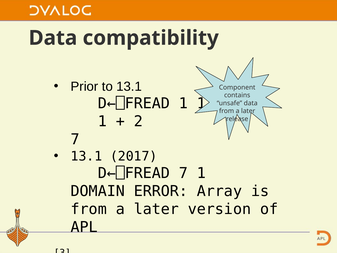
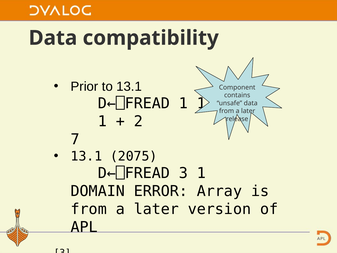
2017: 2017 -> 2075 (134, 156)
D←⎕FREAD 7: 7 -> 3 (183, 173)
